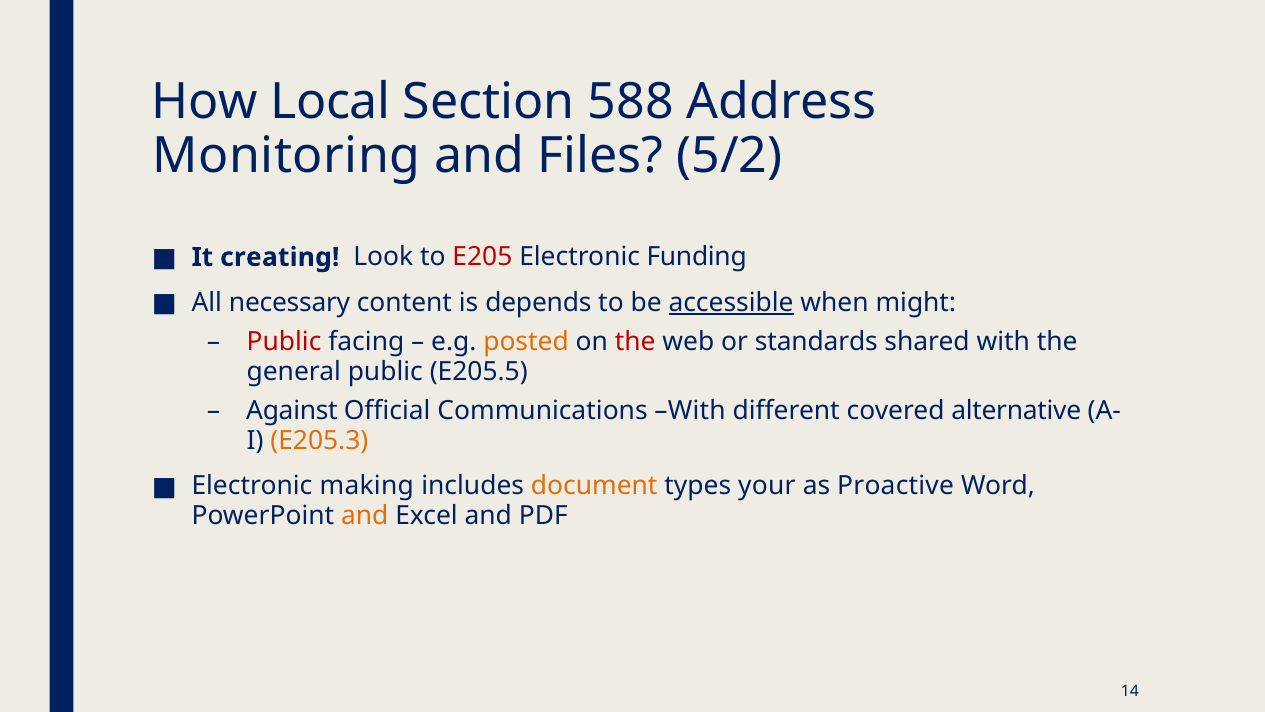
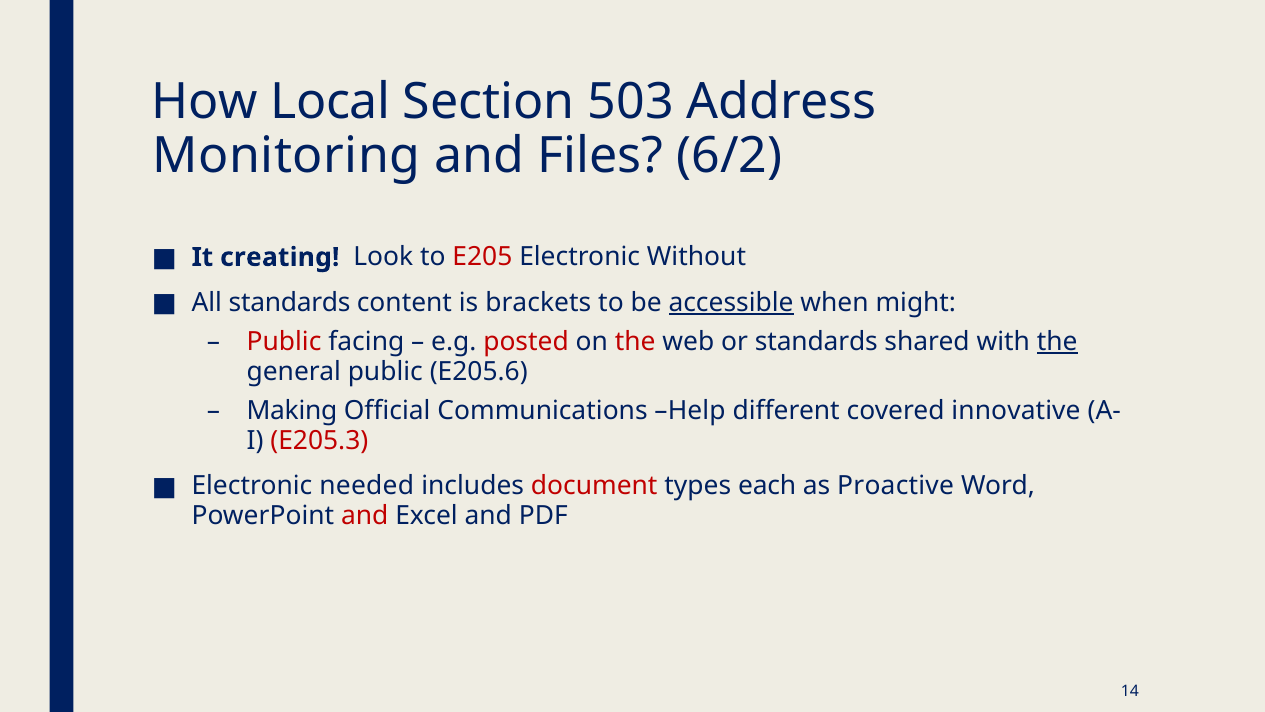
588: 588 -> 503 (631, 102)
5/2: 5/2 -> 6/2 (729, 156)
Funding: Funding -> Without (696, 257)
All necessary: necessary -> standards (290, 303)
depends: depends -> brackets (538, 303)
posted colour: orange -> red (526, 342)
the underline: none -> present (1057, 342)
E205.5: E205.5 -> E205.6 (479, 371)
Against: Against -> Making (292, 410)
Communications With: With -> Help (690, 410)
alternative: alternative -> innovative (1016, 410)
E205.3 colour: orange -> red (319, 440)
making: making -> needed (367, 486)
document colour: orange -> red (594, 486)
your: your -> each (767, 486)
and colour: orange -> red (365, 516)
